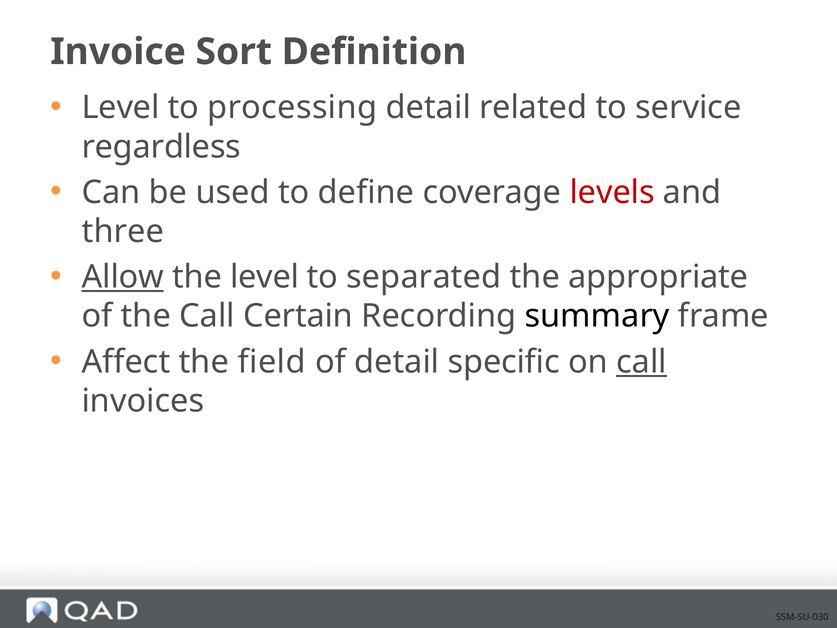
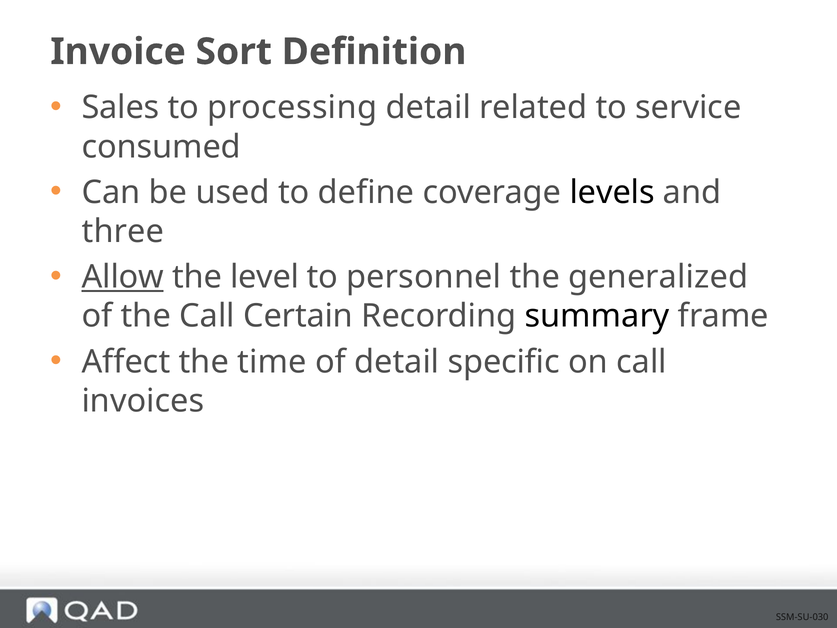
Level: Level -> Sales (121, 108)
regardless: regardless -> consumed (161, 147)
levels colour: red -> black (612, 192)
separated: separated -> personnel (424, 277)
appropriate: appropriate -> generalized (658, 277)
field: field -> time (272, 362)
call underline: present -> none (642, 362)
